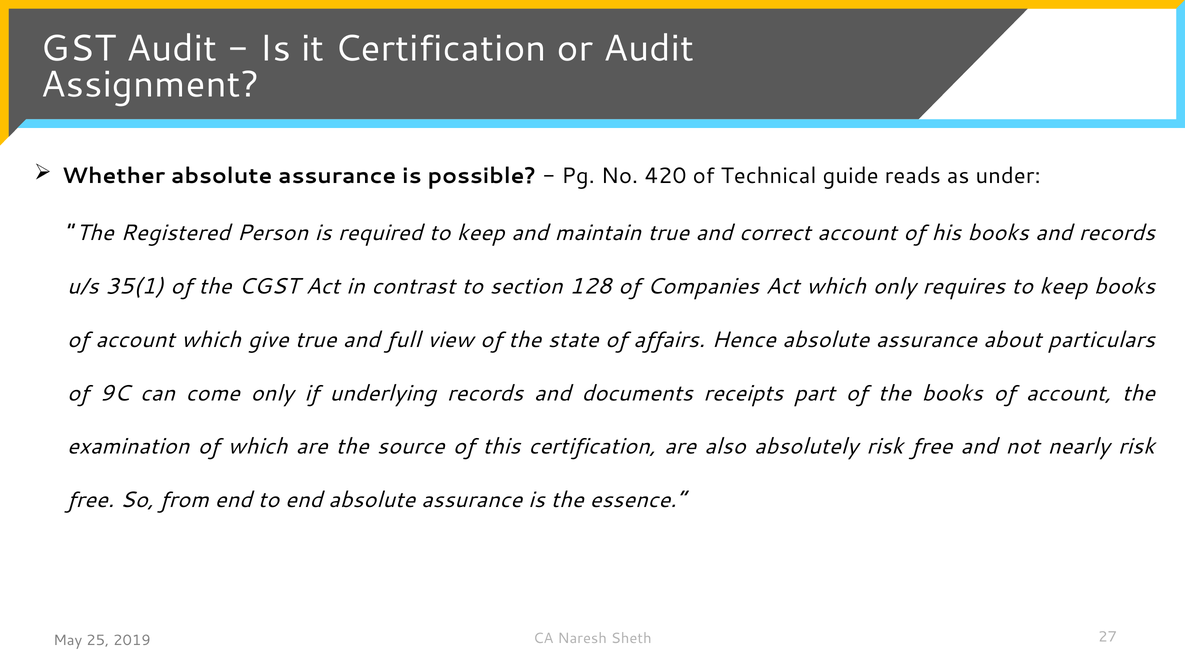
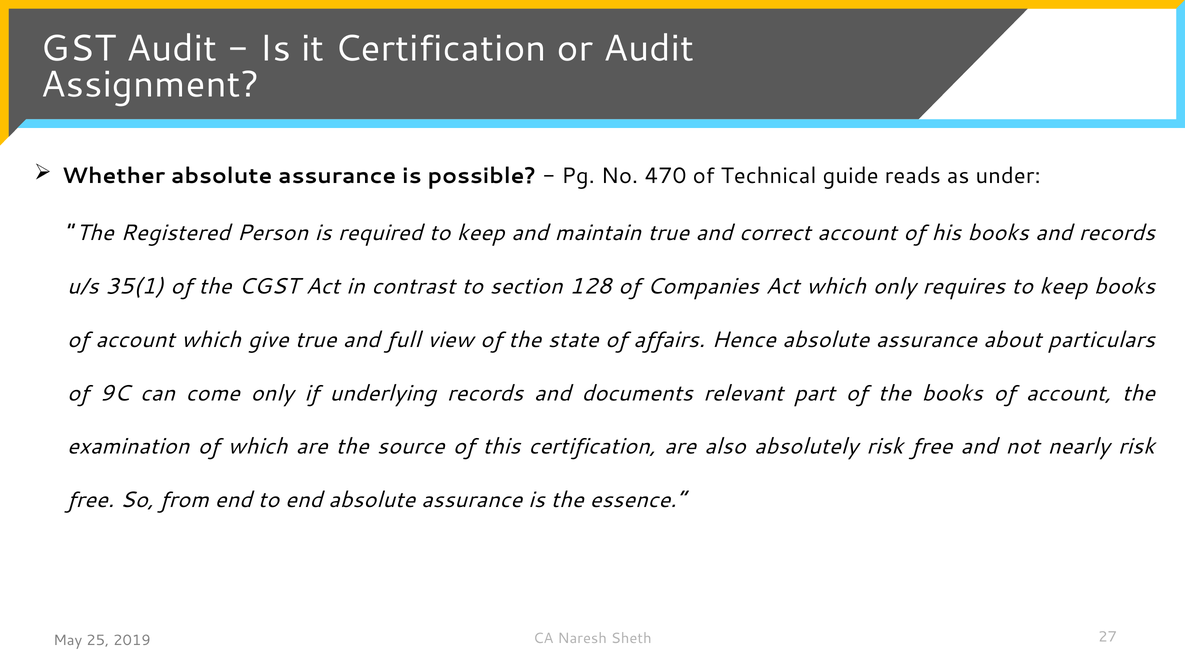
420: 420 -> 470 (665, 176)
receipts: receipts -> relevant (743, 393)
